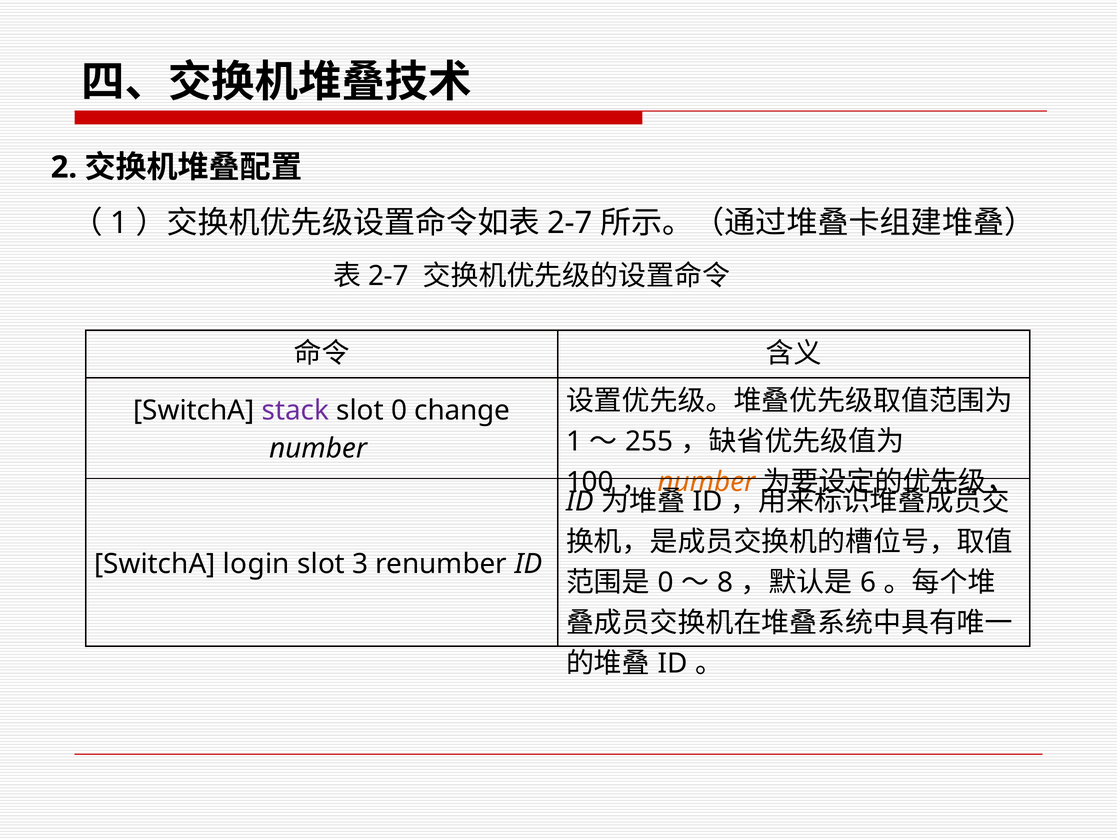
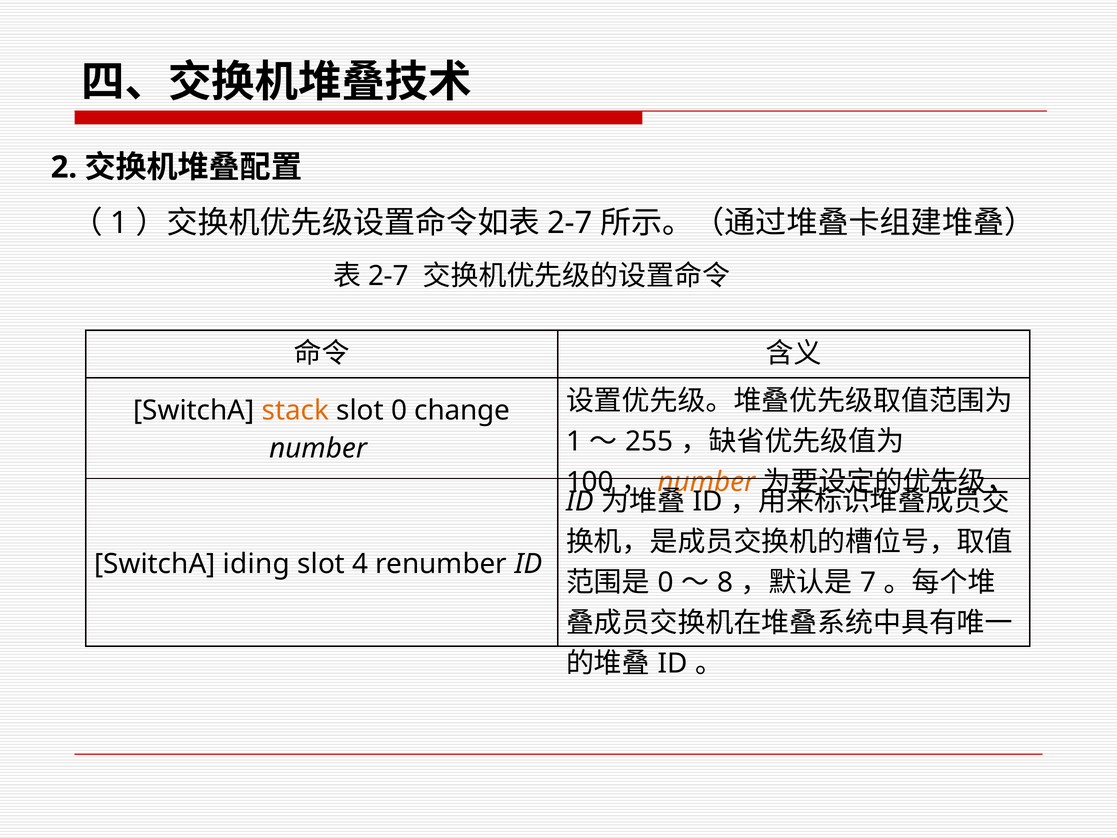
stack colour: purple -> orange (295, 411)
login: login -> iding (256, 564)
3: 3 -> 4 (360, 564)
6: 6 -> 7 (868, 582)
